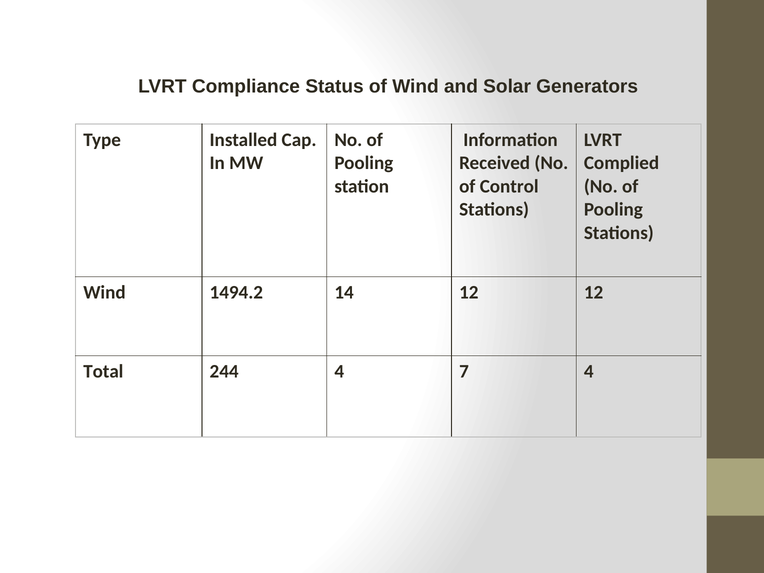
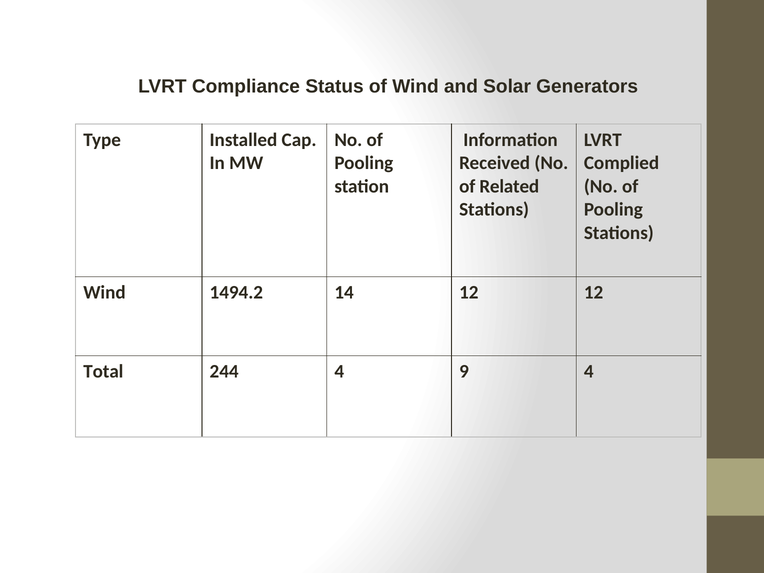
Control: Control -> Related (509, 186)
7: 7 -> 9 (464, 371)
